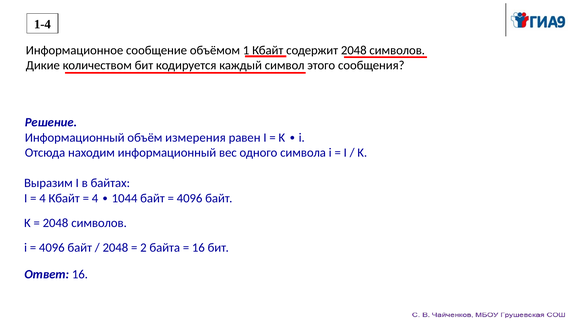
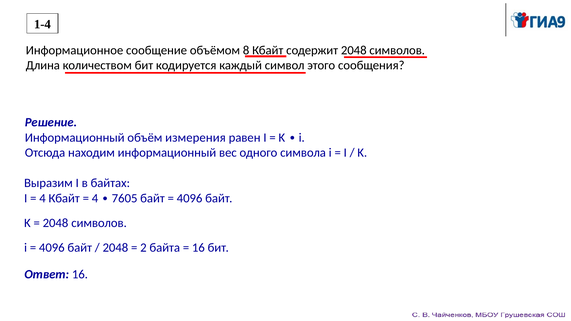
1: 1 -> 8 (246, 50)
Дикие: Дикие -> Длина (43, 66)
1044: 1044 -> 7605 (125, 198)
